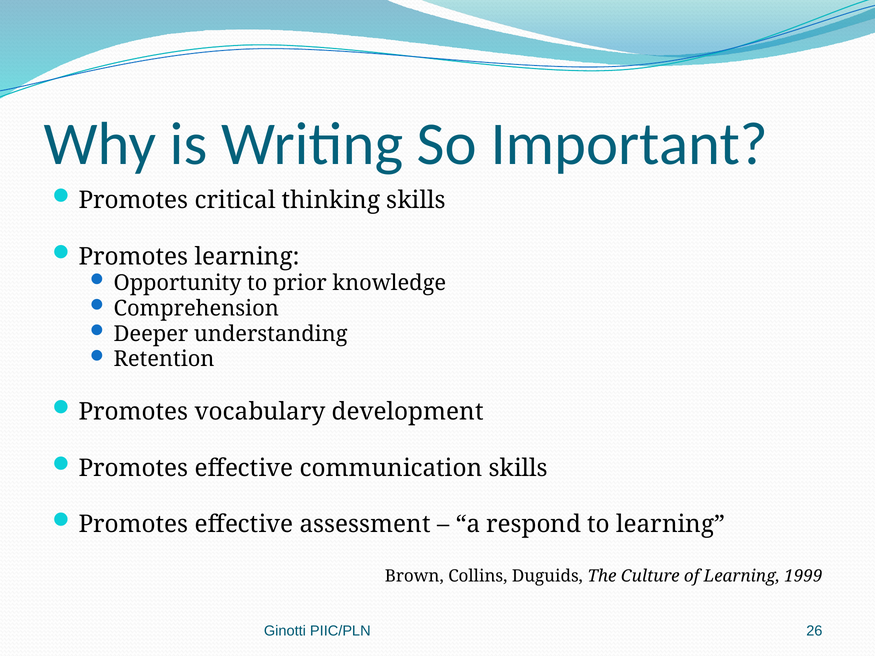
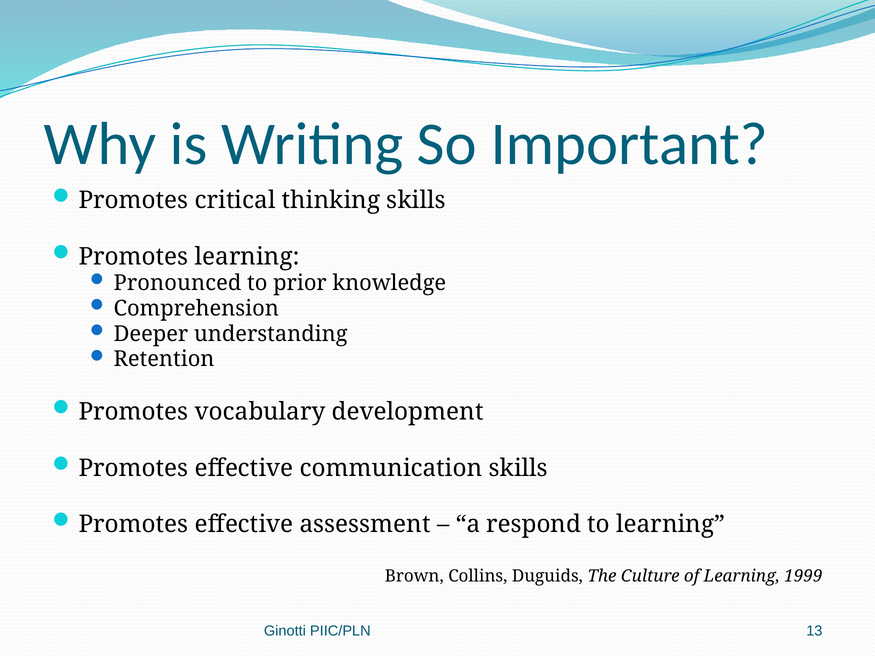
Opportunity: Opportunity -> Pronounced (177, 283)
26: 26 -> 13 (814, 631)
